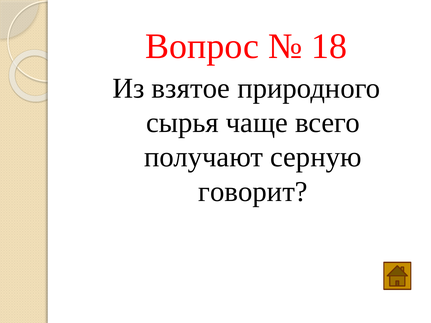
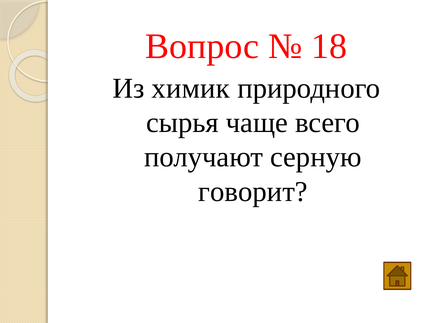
взятое: взятое -> химик (191, 88)
